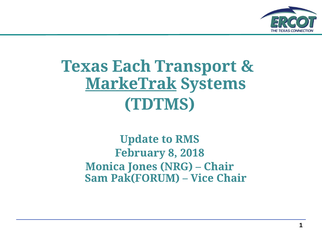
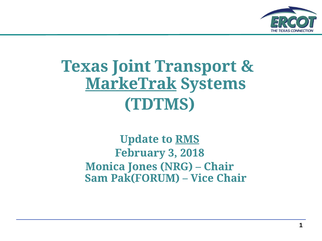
Each: Each -> Joint (132, 67)
RMS underline: none -> present (187, 140)
8: 8 -> 3 (173, 153)
